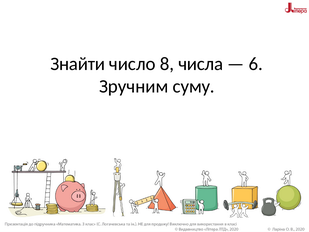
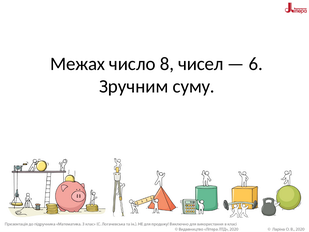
Знайти: Знайти -> Межах (78, 64)
числа: числа -> чисел (201, 64)
